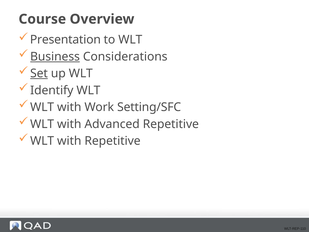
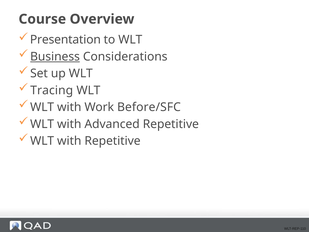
Set underline: present -> none (39, 73)
Identify: Identify -> Tracing (52, 90)
Setting/SFC: Setting/SFC -> Before/SFC (149, 107)
